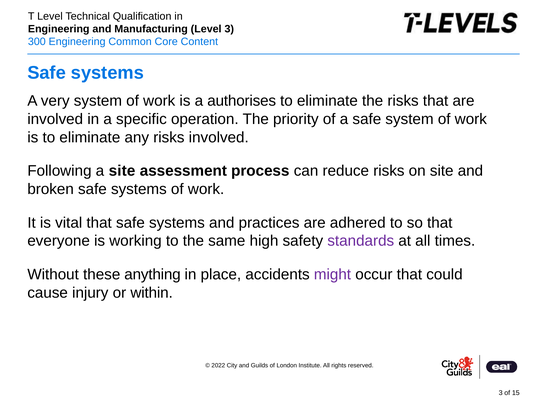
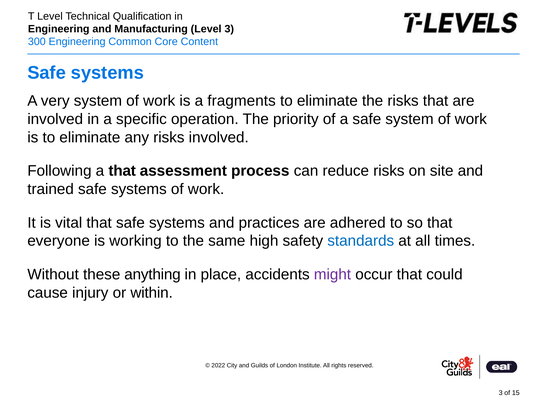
authorises: authorises -> fragments (242, 101)
a site: site -> that (122, 171)
broken: broken -> trained (51, 189)
standards colour: purple -> blue (361, 240)
